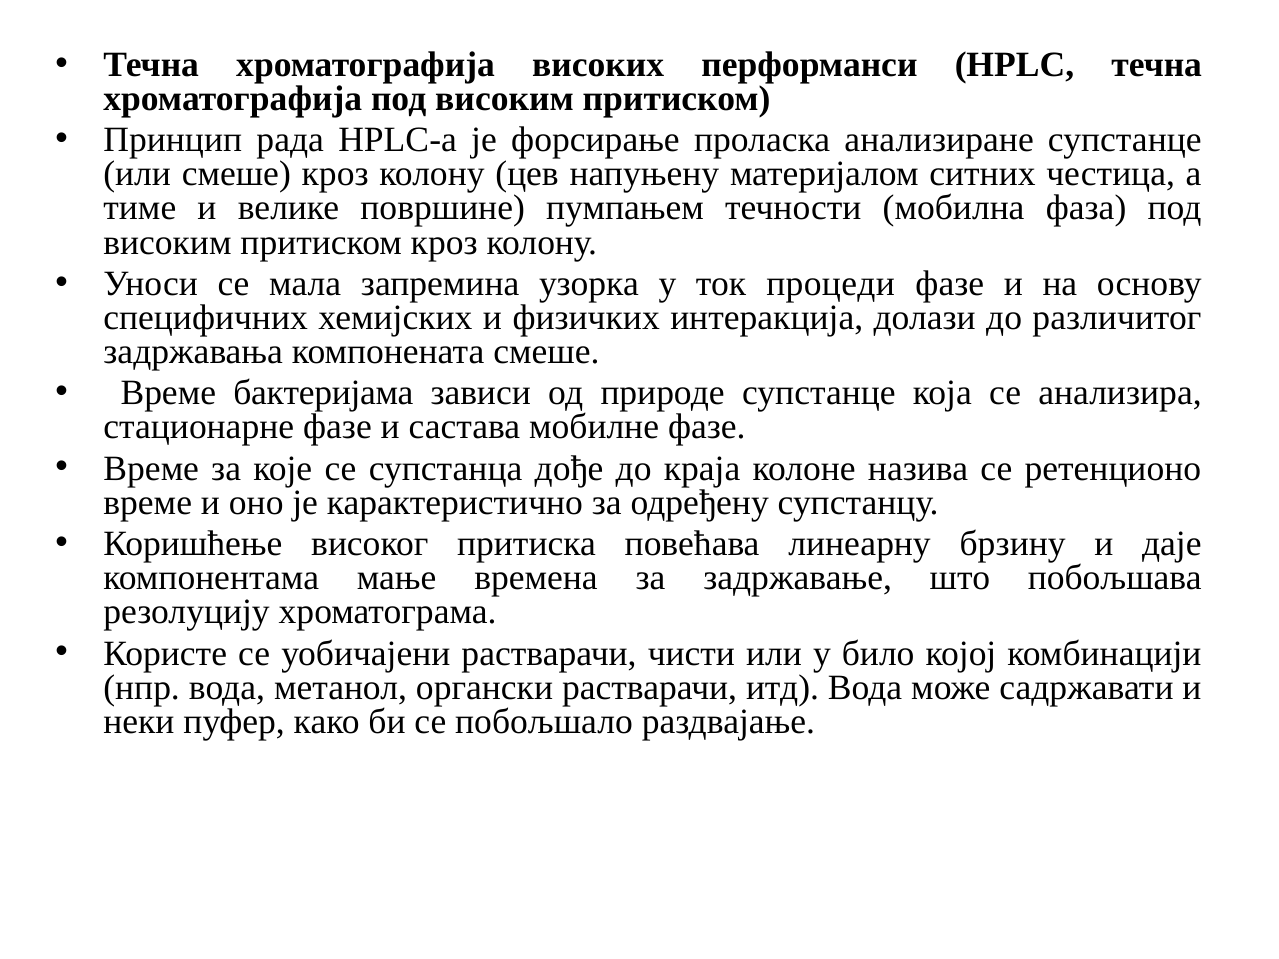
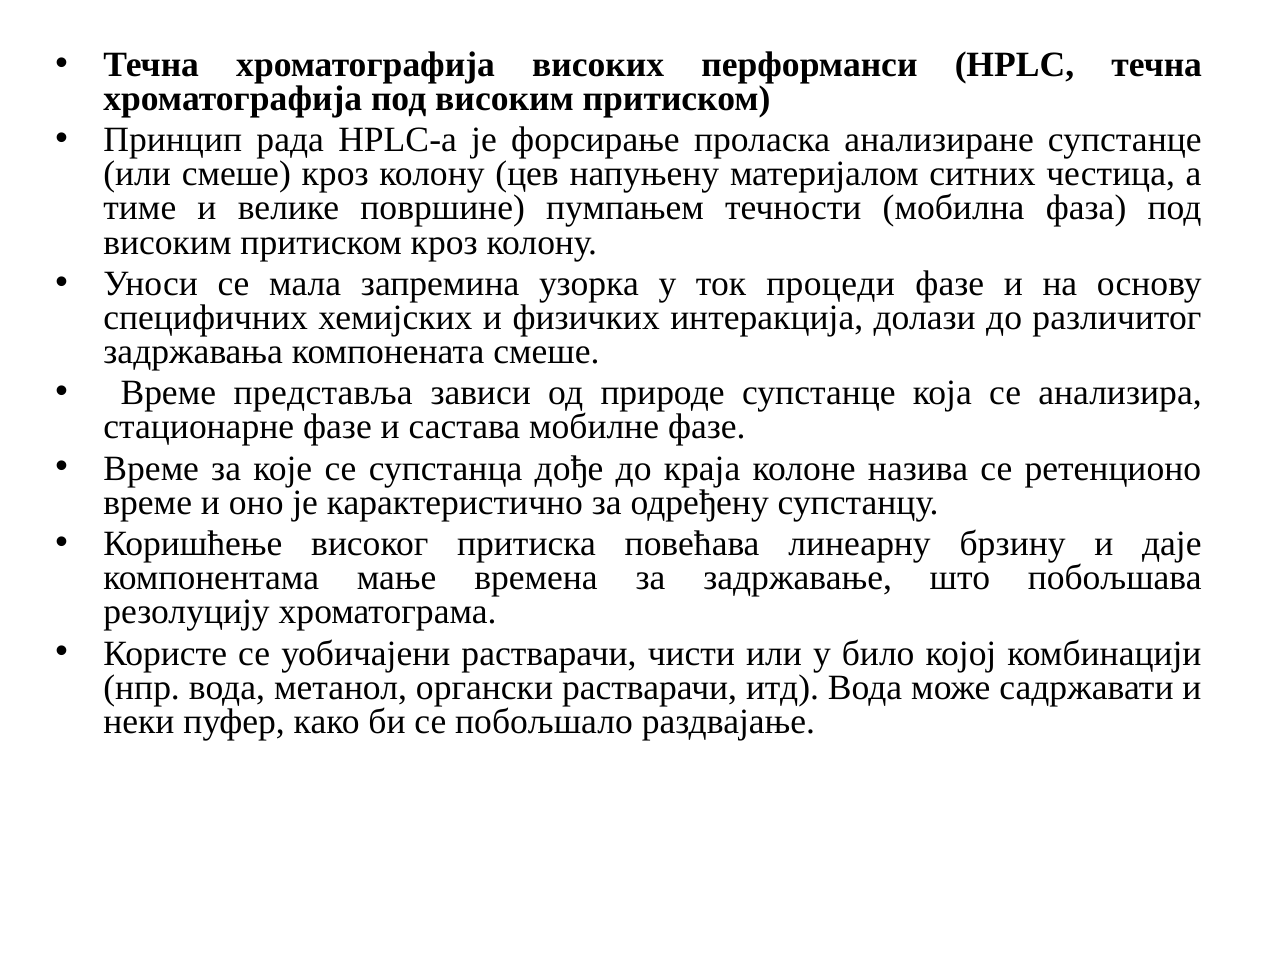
бактеријама: бактеријама -> представља (323, 393)
